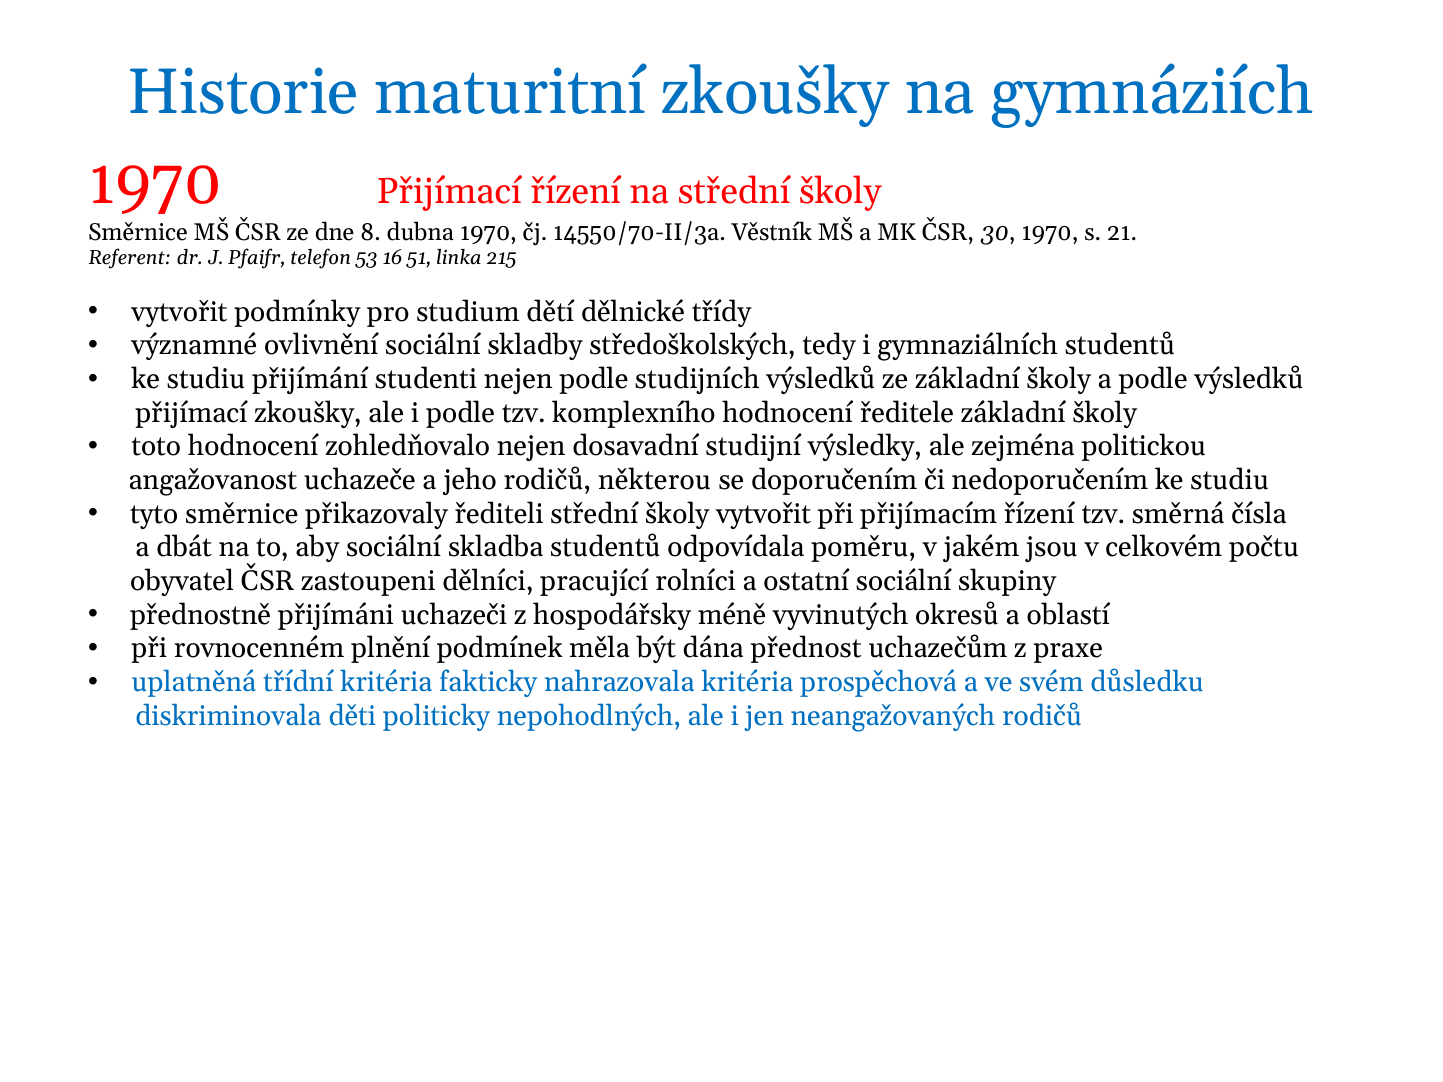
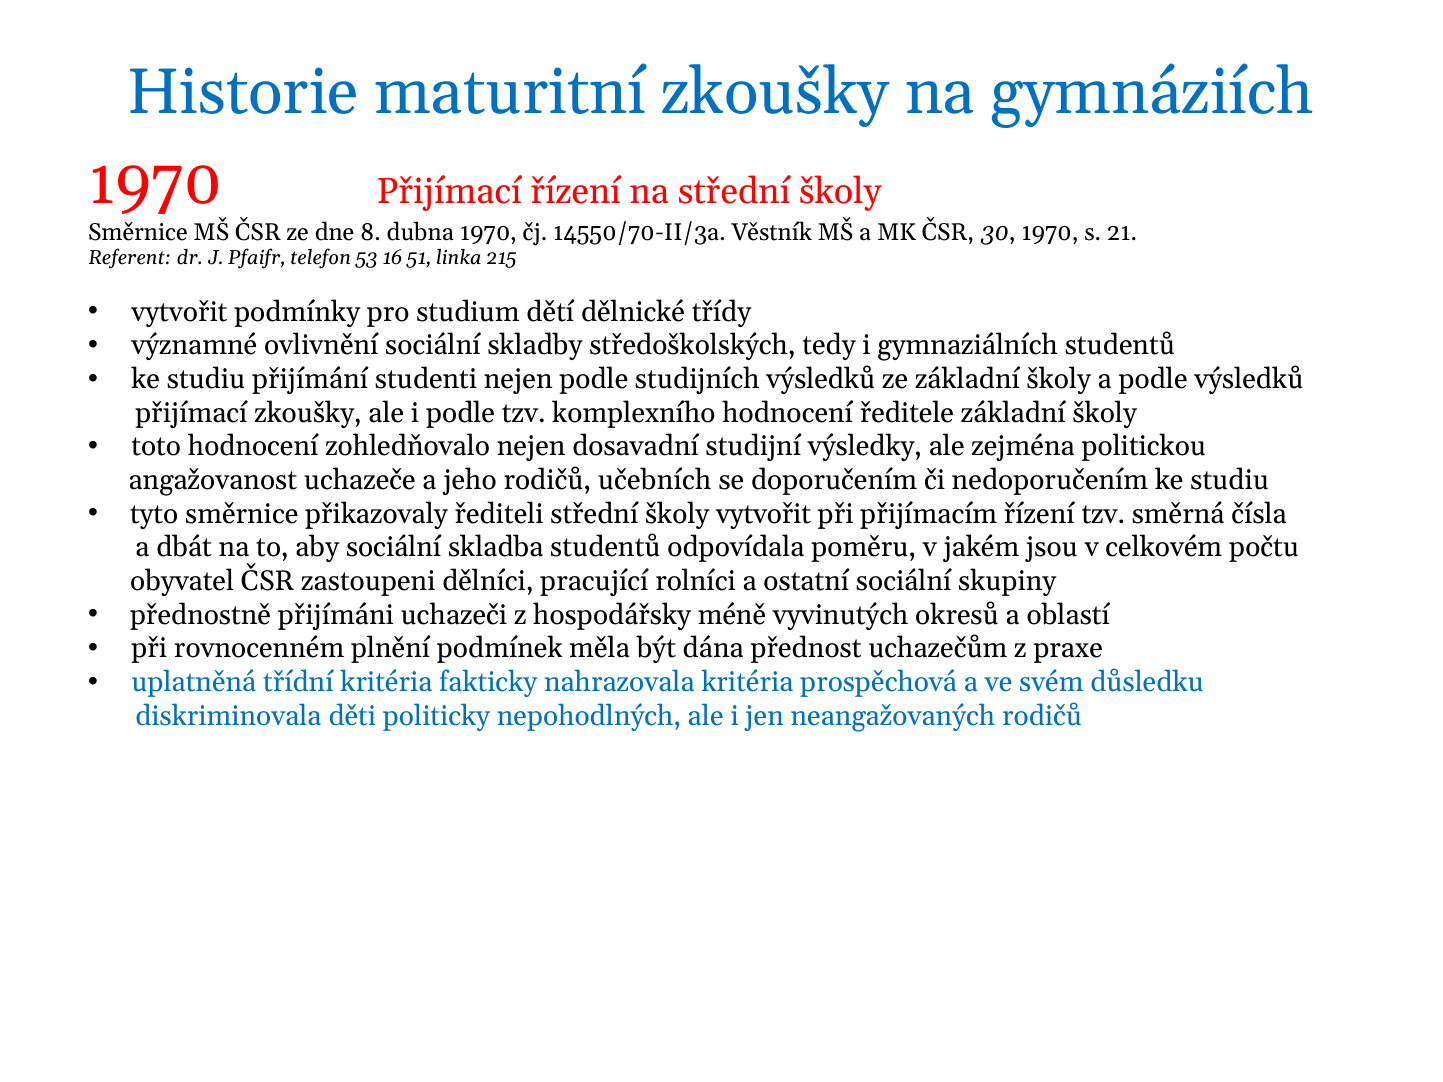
některou: některou -> učebních (655, 480)
